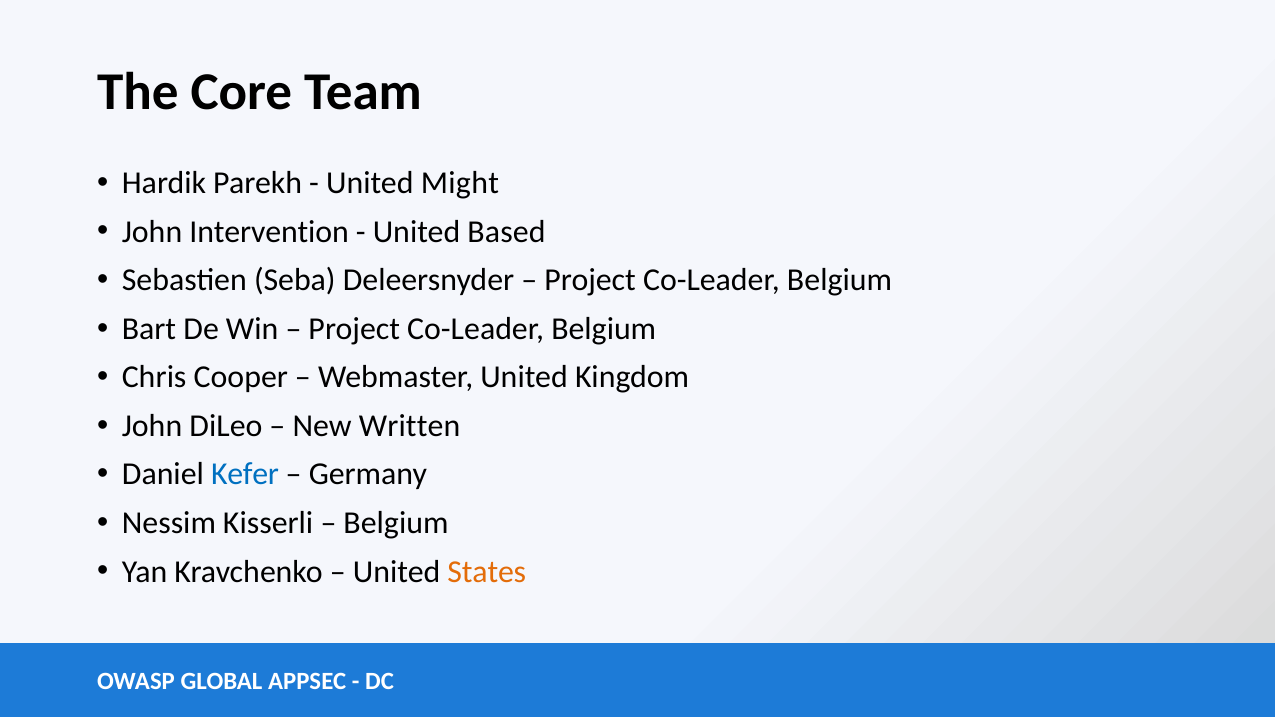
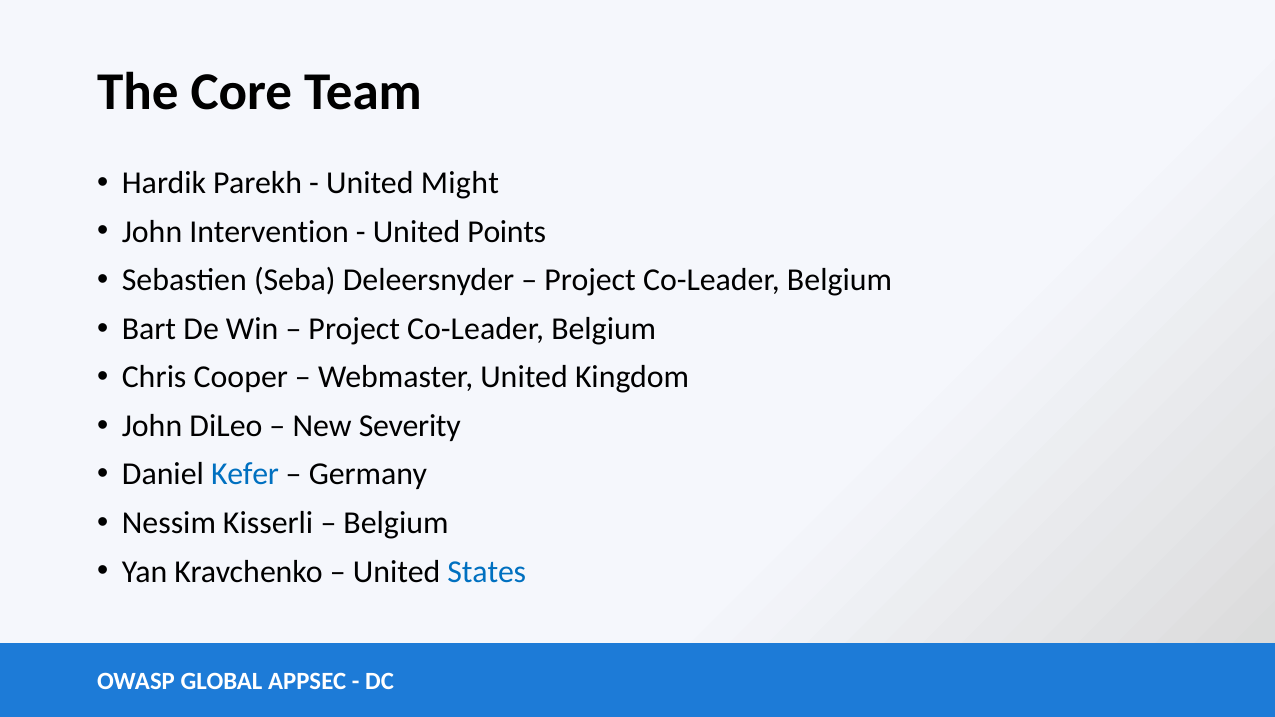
Based: Based -> Points (507, 232)
Written: Written -> Severity (410, 426)
States colour: orange -> blue (487, 572)
